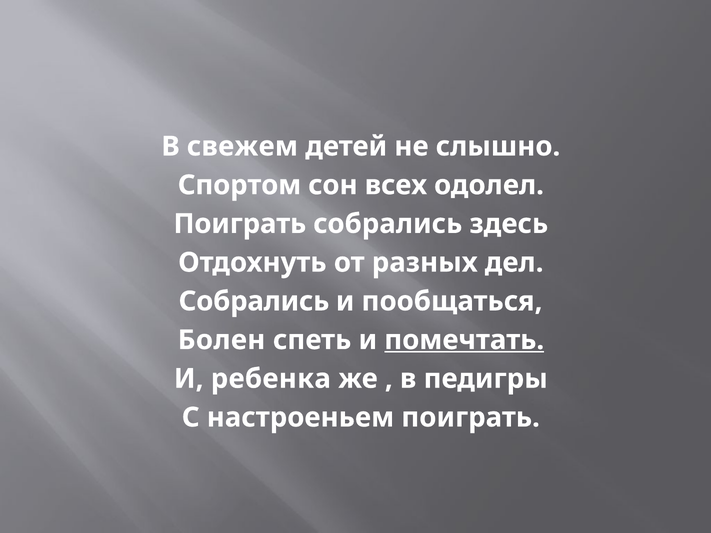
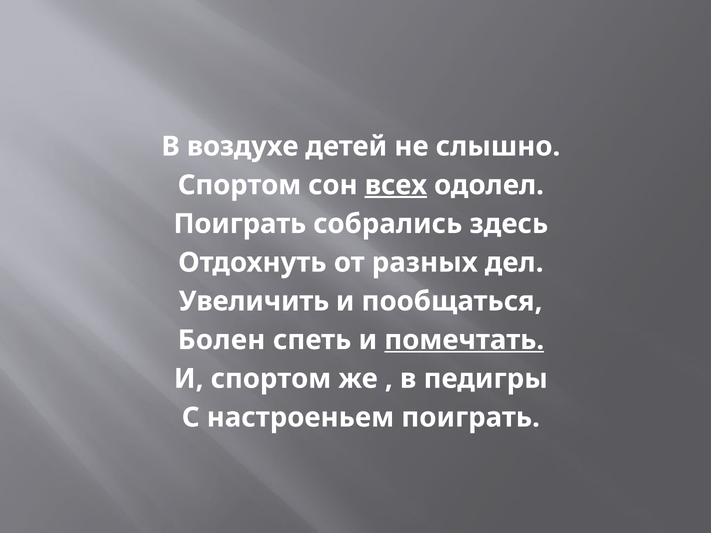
свежем: свежем -> воздухе (243, 146)
всех underline: none -> present (396, 185)
Собрались: Собрались -> Увеличить (254, 301)
И ребенка: ребенка -> спортом (271, 379)
